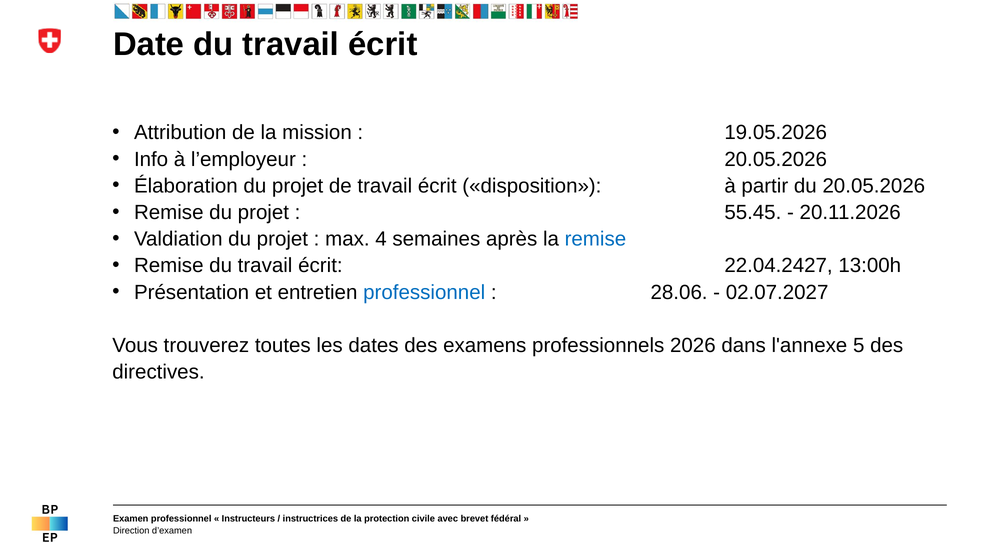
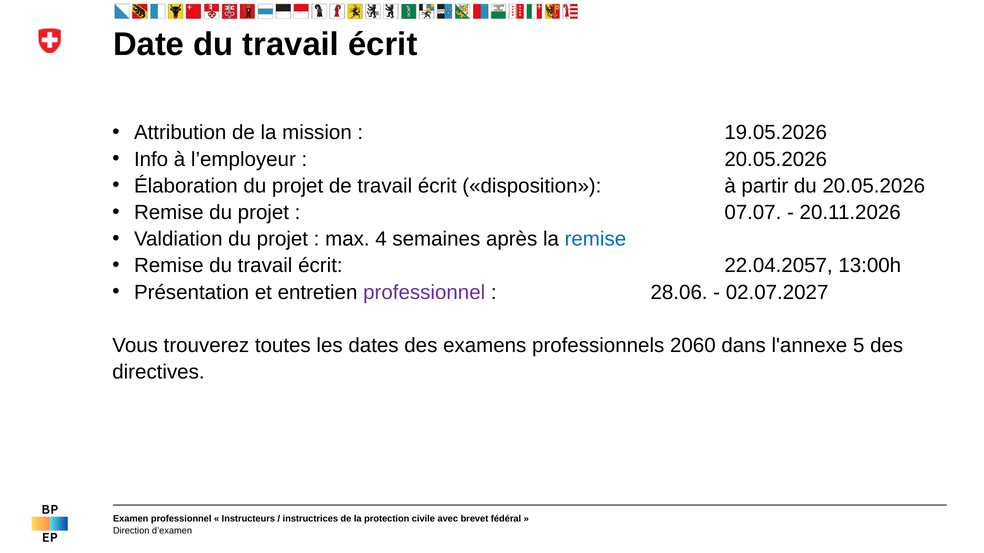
55.45: 55.45 -> 07.07 (753, 213)
22.04.2427: 22.04.2427 -> 22.04.2057 (779, 266)
professionnel colour: blue -> purple (424, 293)
2026: 2026 -> 2060 (693, 346)
